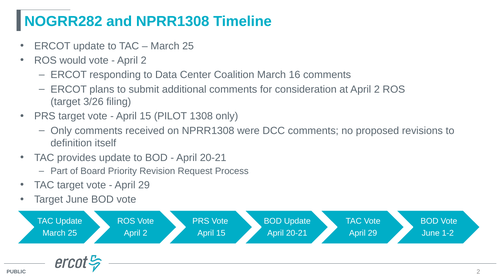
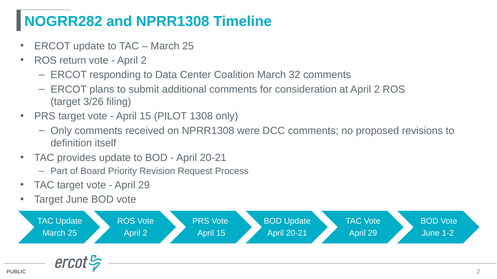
would: would -> return (73, 61)
16: 16 -> 32 (295, 75)
